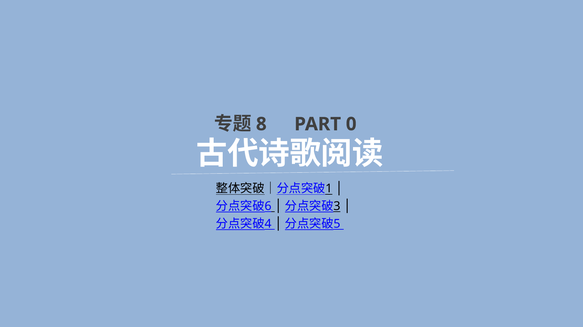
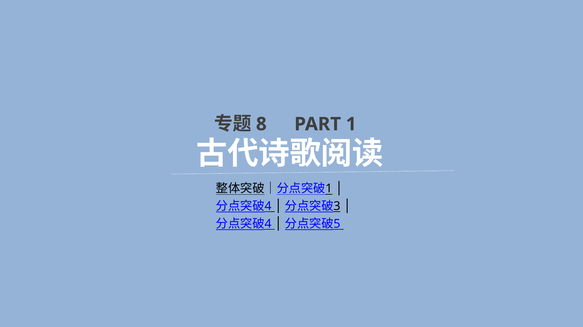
PART 0: 0 -> 1 (351, 124)
6: 6 -> 4 (268, 206)
